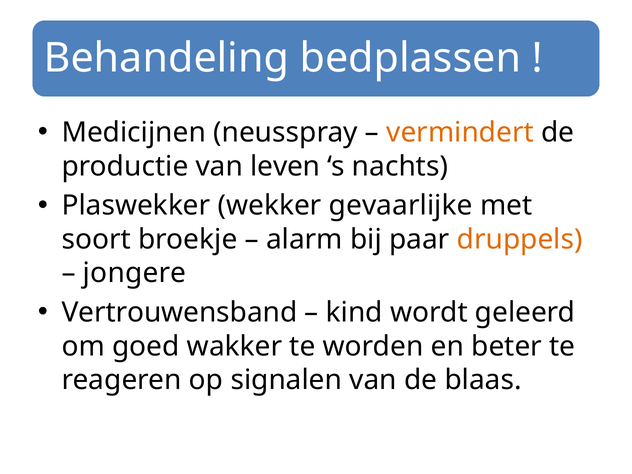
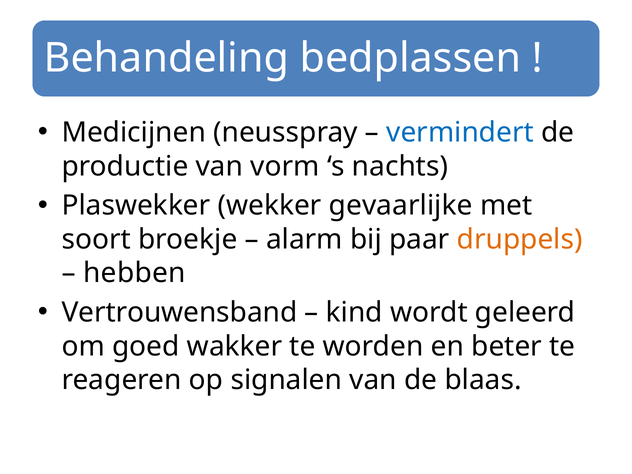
vermindert colour: orange -> blue (460, 133)
leven: leven -> vorm (285, 166)
jongere: jongere -> hebben (135, 273)
